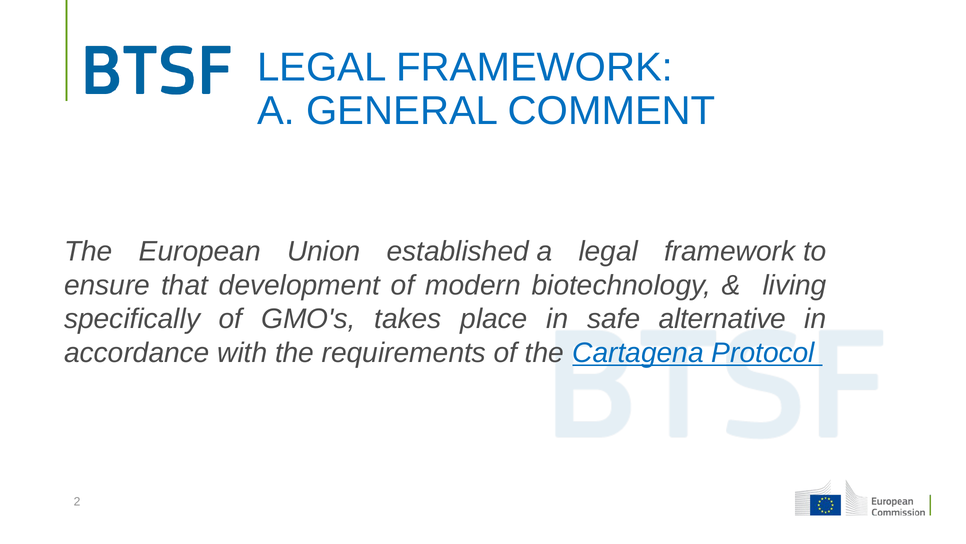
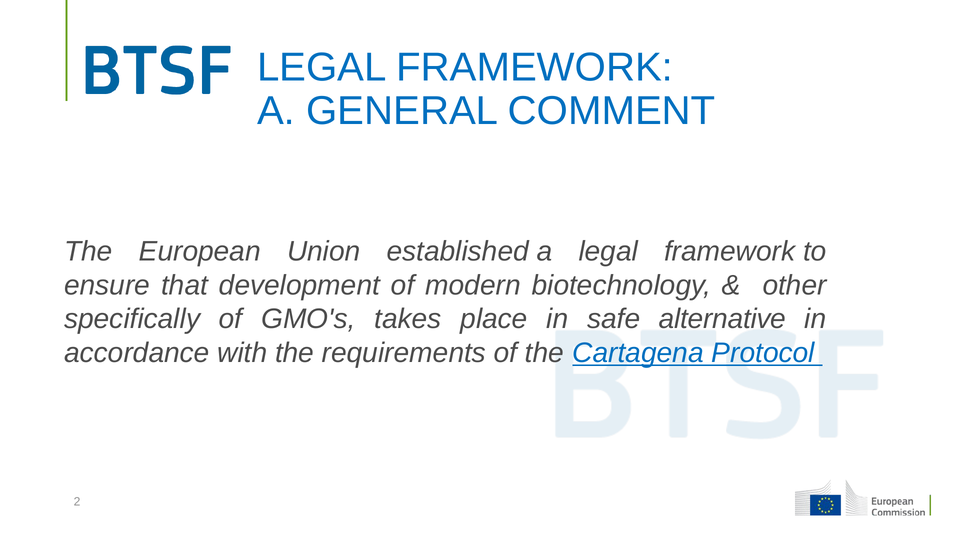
living: living -> other (795, 285)
